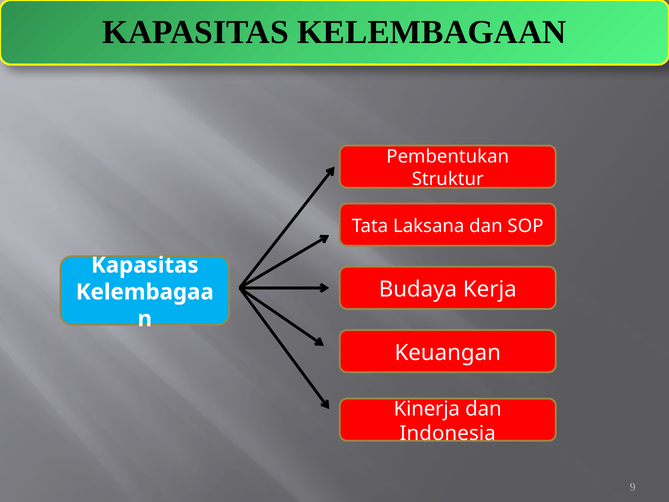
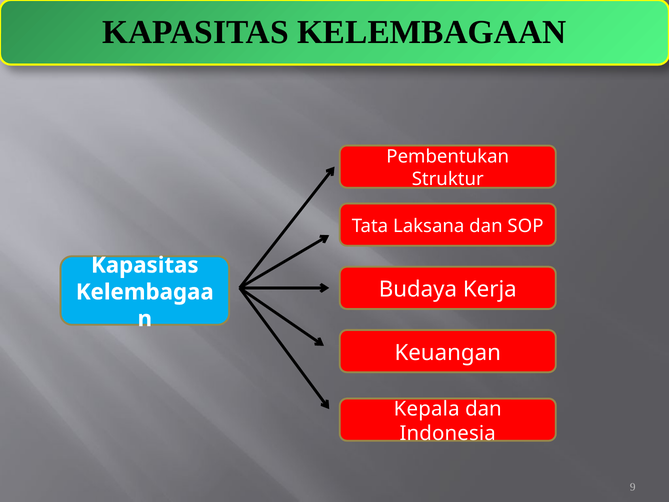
Kinerja: Kinerja -> Kepala (427, 409)
